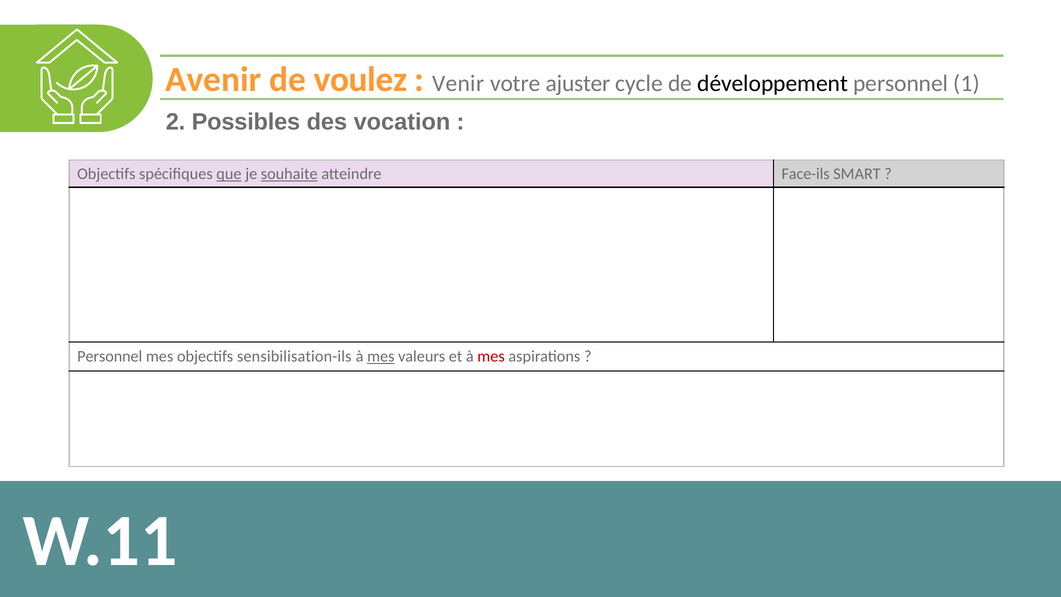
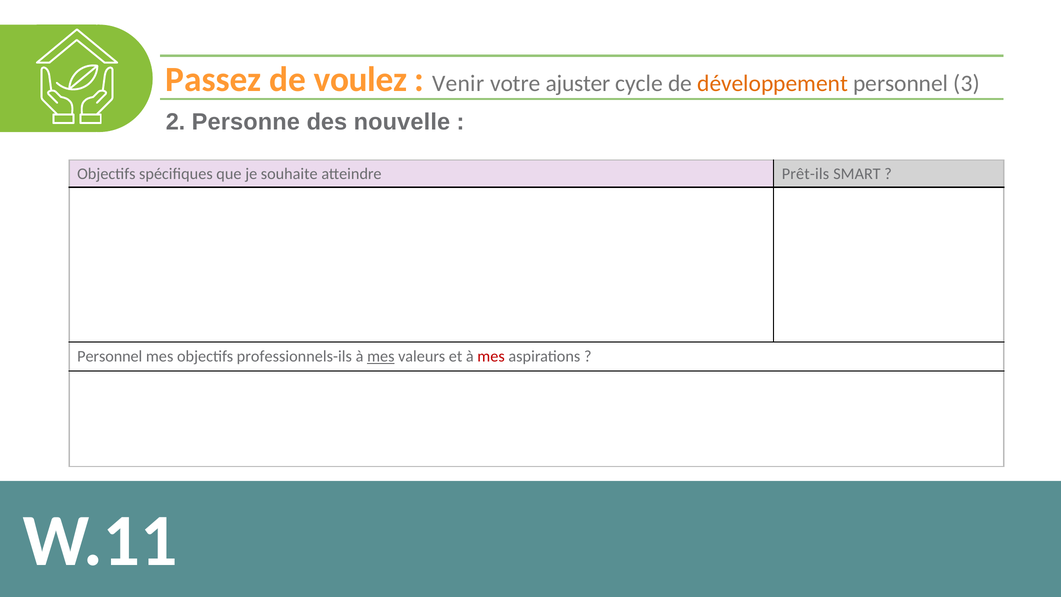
Avenir: Avenir -> Passez (213, 80)
développement colour: black -> orange (773, 84)
1: 1 -> 3 (967, 84)
Possibles: Possibles -> Personne (246, 122)
vocation: vocation -> nouvelle (402, 122)
que underline: present -> none (229, 174)
souhaite underline: present -> none (289, 174)
Face-ils: Face-ils -> Prêt-ils (805, 174)
sensibilisation-ils: sensibilisation-ils -> professionnels-ils (294, 356)
